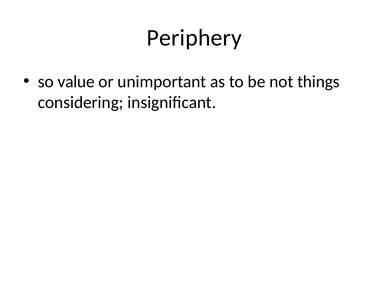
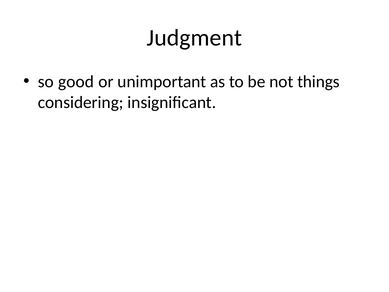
Periphery: Periphery -> Judgment (194, 38)
value: value -> good (76, 82)
